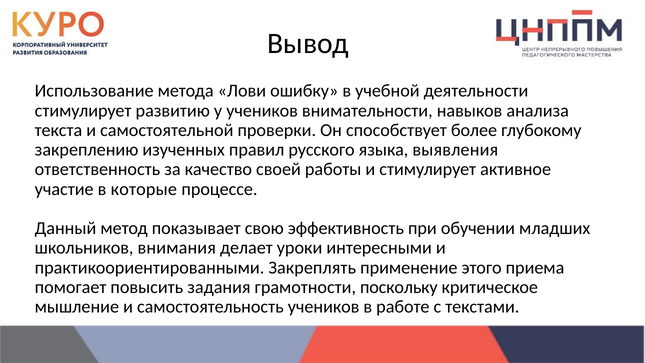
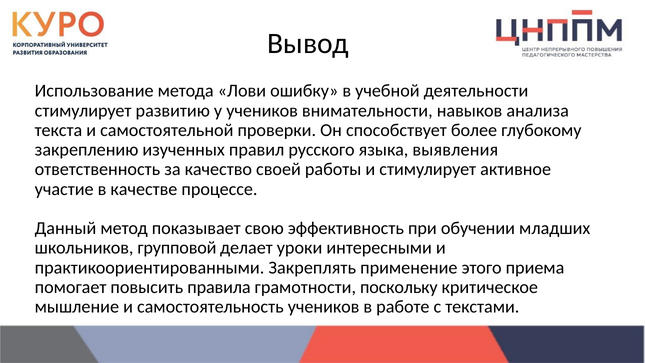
которые: которые -> качестве (144, 189)
внимания: внимания -> групповой (177, 248)
задания: задания -> правила (219, 287)
